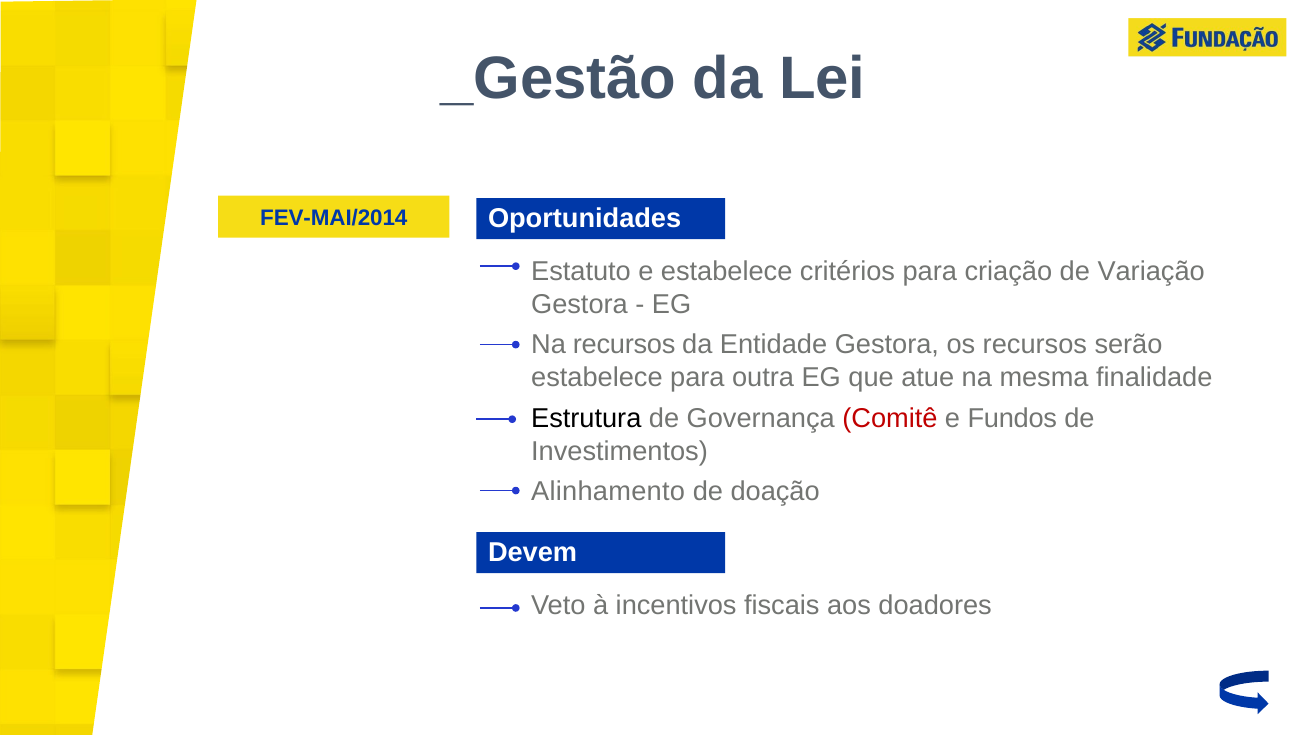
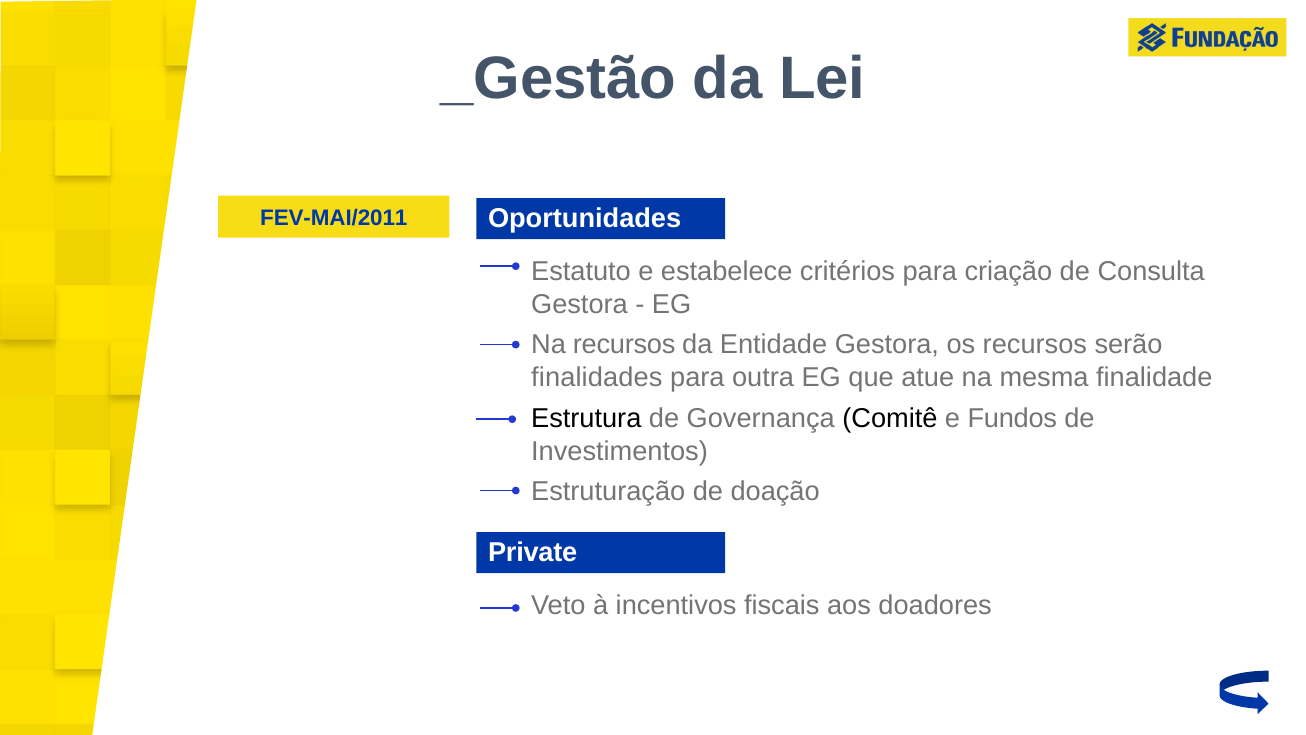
FEV-MAI/2014: FEV-MAI/2014 -> FEV-MAI/2011 (334, 218)
Variação: Variação -> Consulta (1151, 271)
estabelece: estabelece -> finalidades (597, 378)
Comitê colour: red -> black (890, 418)
Alinhamento: Alinhamento -> Estruturação (608, 492)
Devem: Devem -> Private (533, 553)
